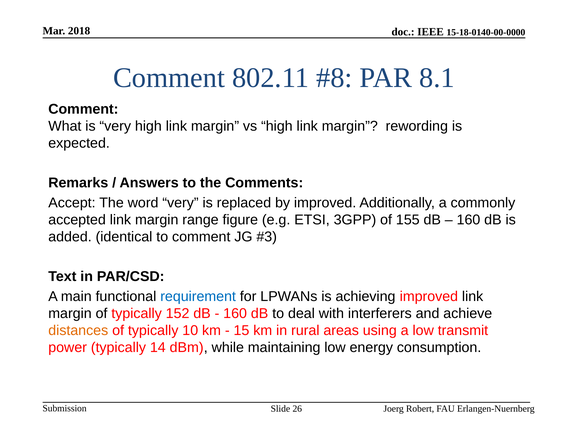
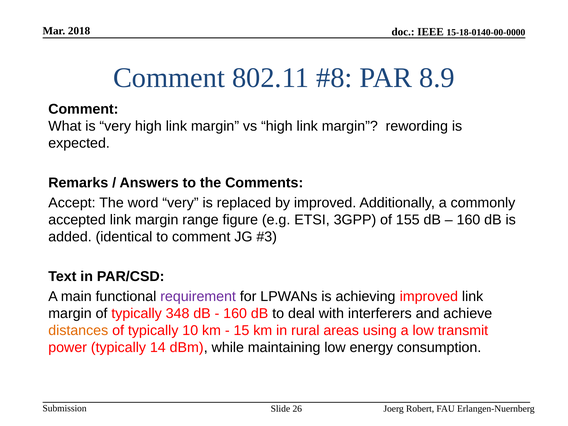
8.1: 8.1 -> 8.9 (437, 78)
requirement colour: blue -> purple (198, 297)
152: 152 -> 348 (178, 314)
